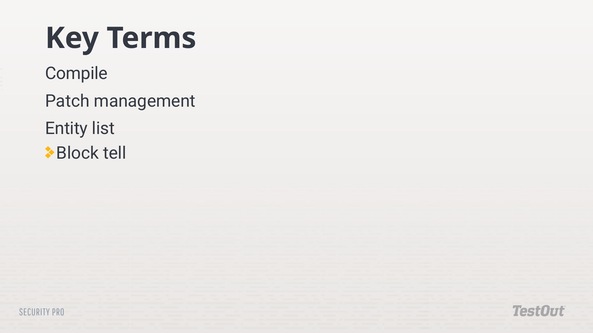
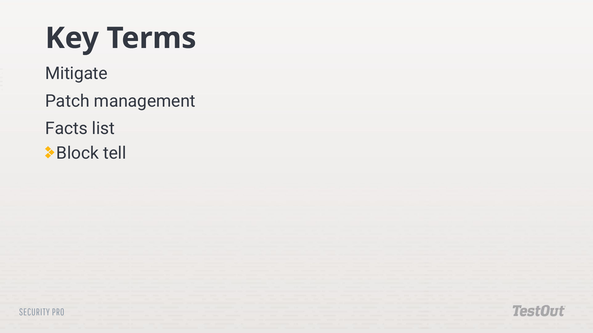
Compile: Compile -> Mitigate (76, 74)
Entity: Entity -> Facts (66, 129)
